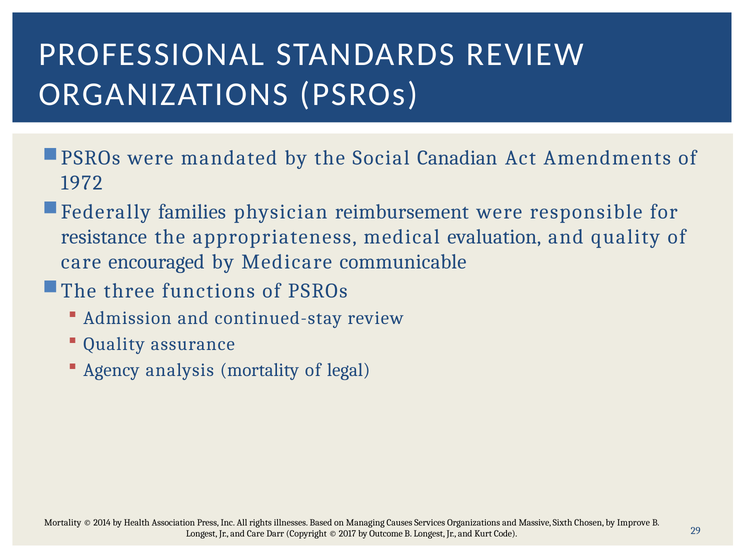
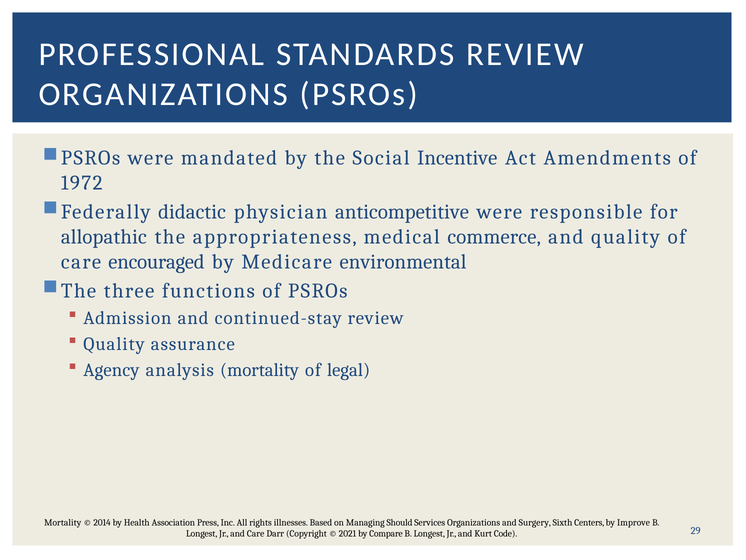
Canadian: Canadian -> Incentive (457, 158)
families: families -> didactic (192, 212)
reimbursement: reimbursement -> anticompetitive (402, 212)
resistance: resistance -> allopathic (104, 237)
evaluation: evaluation -> commerce (494, 237)
communicable: communicable -> environmental (403, 262)
Causes: Causes -> Should (400, 522)
Massive: Massive -> Surgery (535, 522)
Chosen: Chosen -> Centers (589, 522)
2017: 2017 -> 2021 (347, 533)
Outcome: Outcome -> Compare (386, 533)
